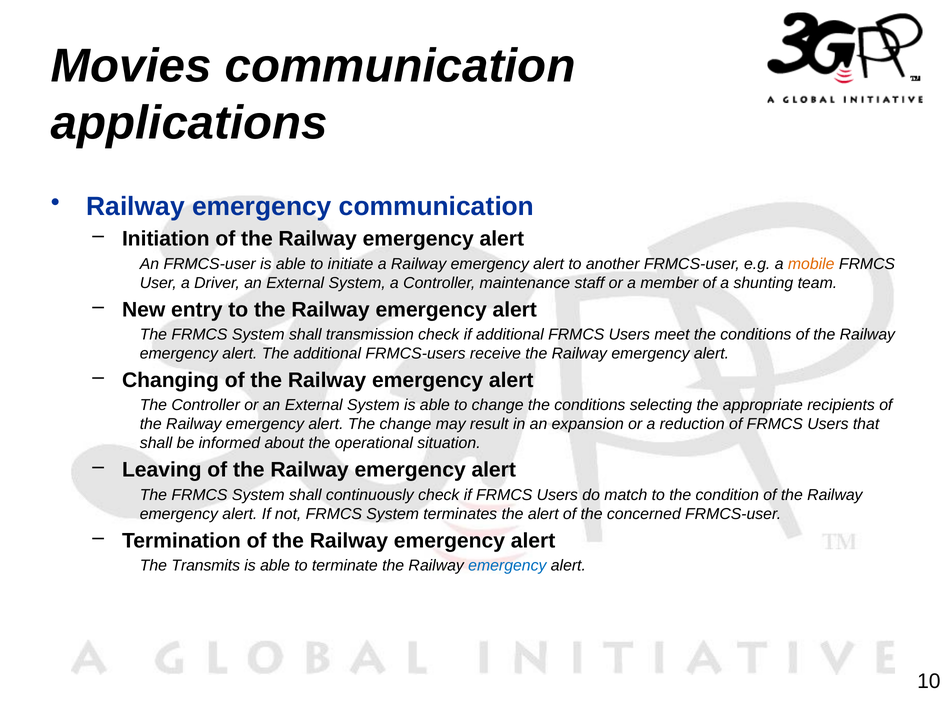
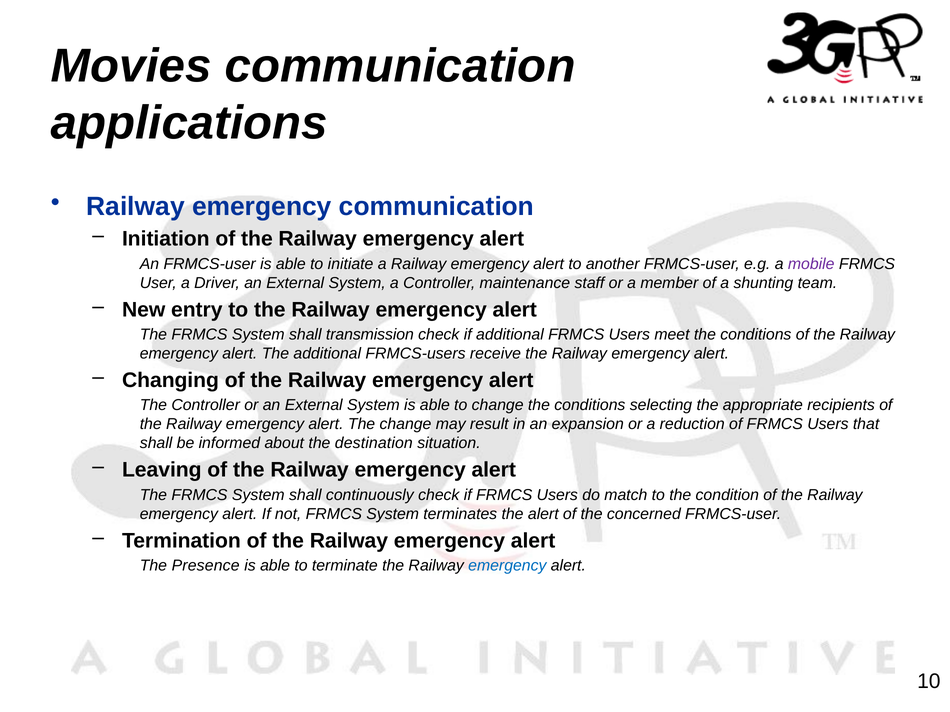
mobile colour: orange -> purple (811, 264)
operational: operational -> destination (374, 444)
Transmits: Transmits -> Presence (206, 566)
